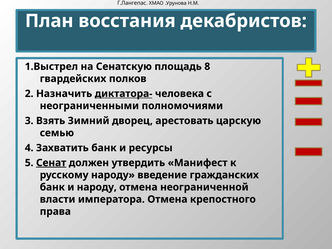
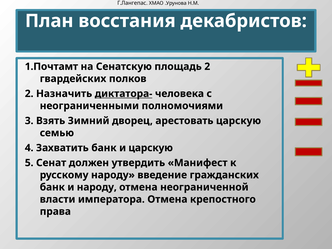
1.Выстрел: 1.Выстрел -> 1.Почтамт (51, 67)
площадь 8: 8 -> 2 (207, 67)
и ресурсы: ресурсы -> царскую (151, 148)
Сенат underline: present -> none (51, 163)
